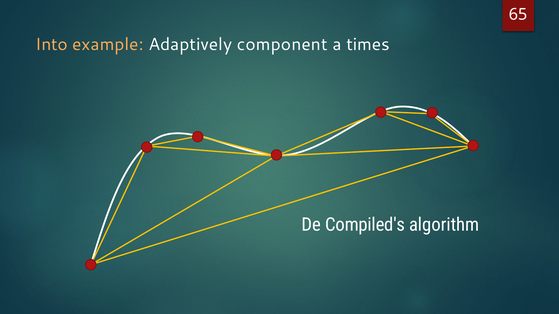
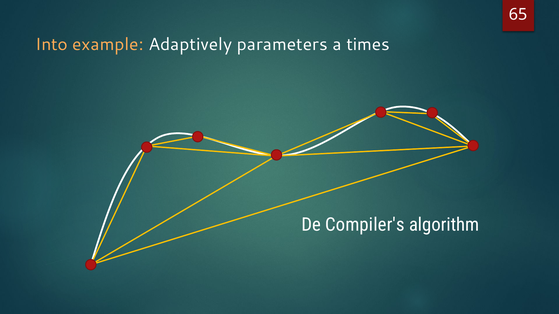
component: component -> parameters (282, 45)
Compiled's: Compiled's -> Compiler's (365, 225)
